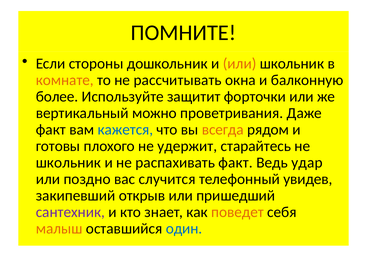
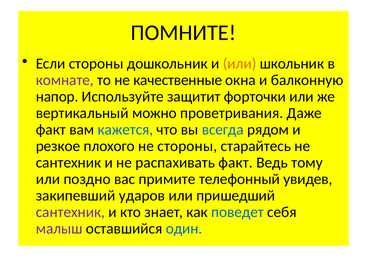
комнате colour: orange -> purple (65, 80)
рассчитывать: рассчитывать -> качественные (178, 80)
более: более -> напор (57, 97)
всегда colour: orange -> blue (223, 130)
готовы: готовы -> резкое (58, 146)
не удержит: удержит -> стороны (187, 146)
школьник: школьник -> сантехник (68, 163)
удар: удар -> тому (307, 163)
случится: случится -> примите (167, 179)
открыв: открыв -> ударов (142, 196)
поведет colour: orange -> blue (237, 212)
малыш colour: orange -> purple (59, 229)
